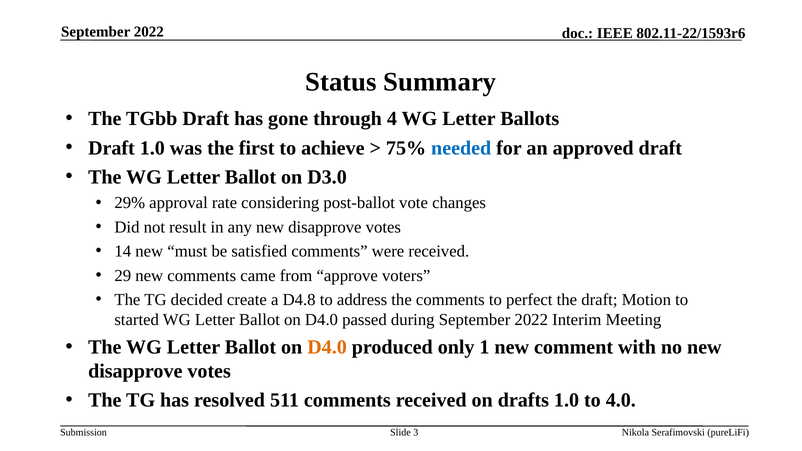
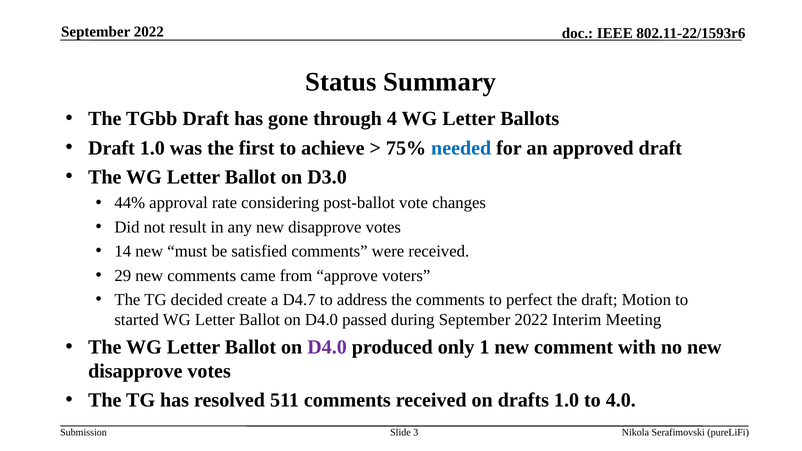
29%: 29% -> 44% (130, 203)
D4.8: D4.8 -> D4.7 (299, 300)
D4.0 colour: orange -> purple (327, 347)
